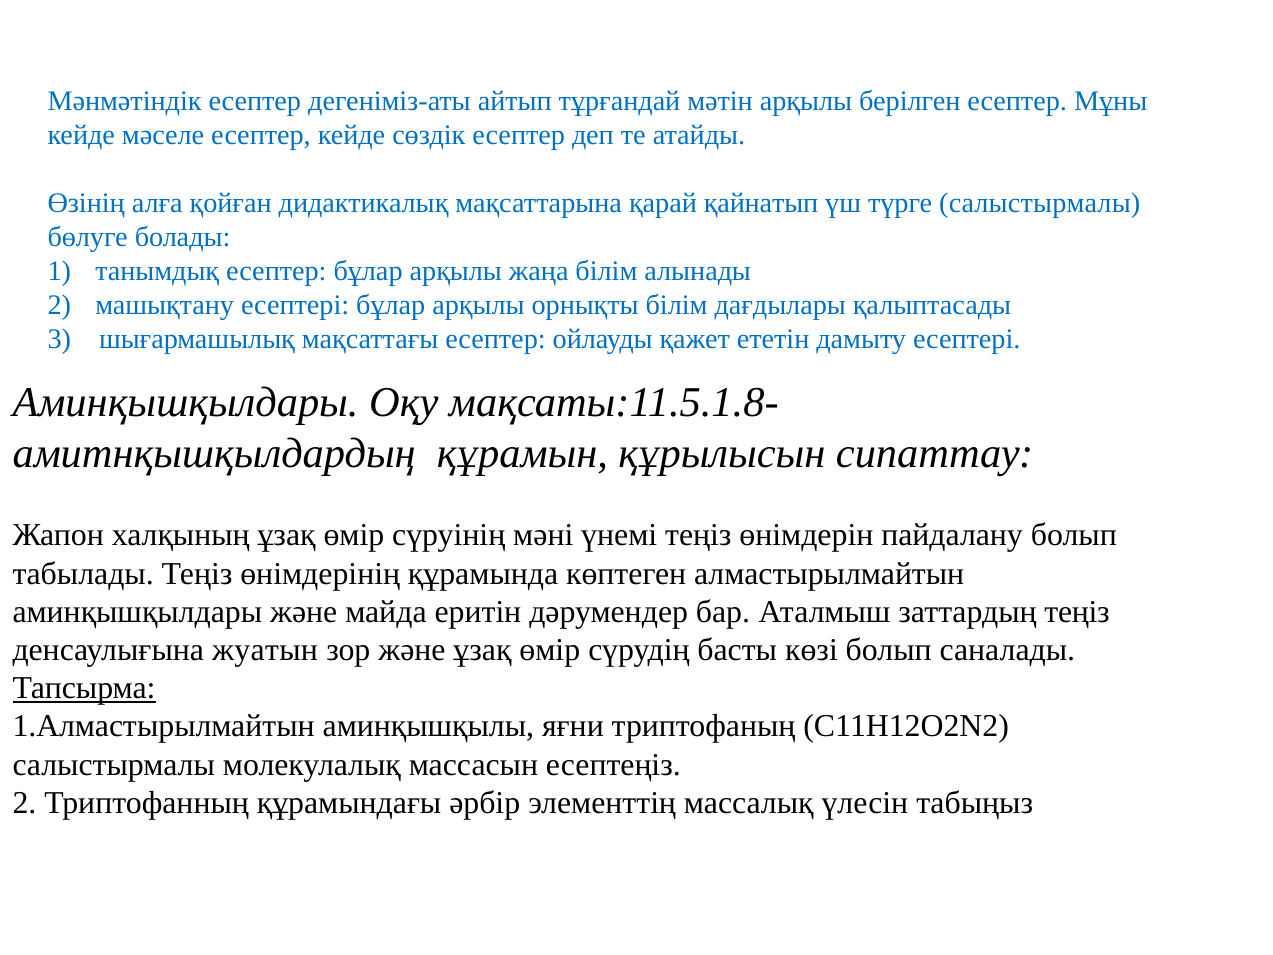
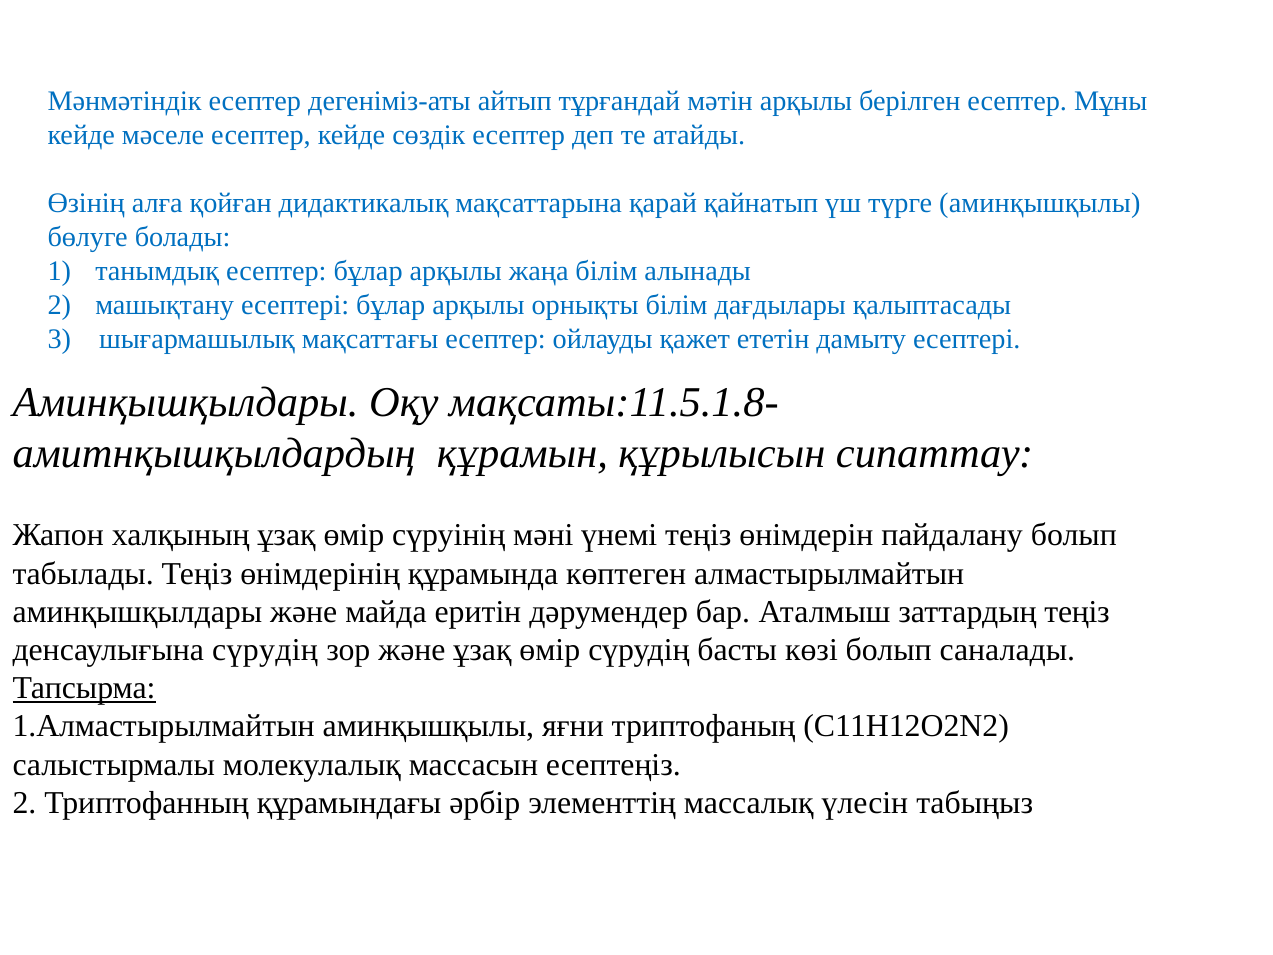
түрге салыстырмалы: салыстырмалы -> аминқышқылы (1040, 203)
денсаулығына жуатын: жуатын -> сүрудің (265, 650)
